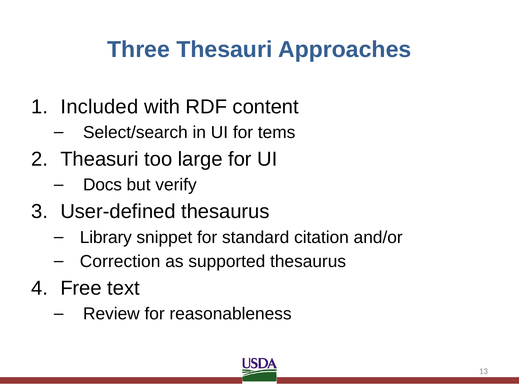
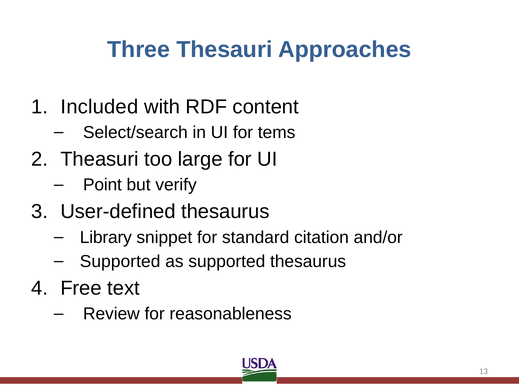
Docs: Docs -> Point (102, 185)
Correction: Correction -> Supported (120, 262)
